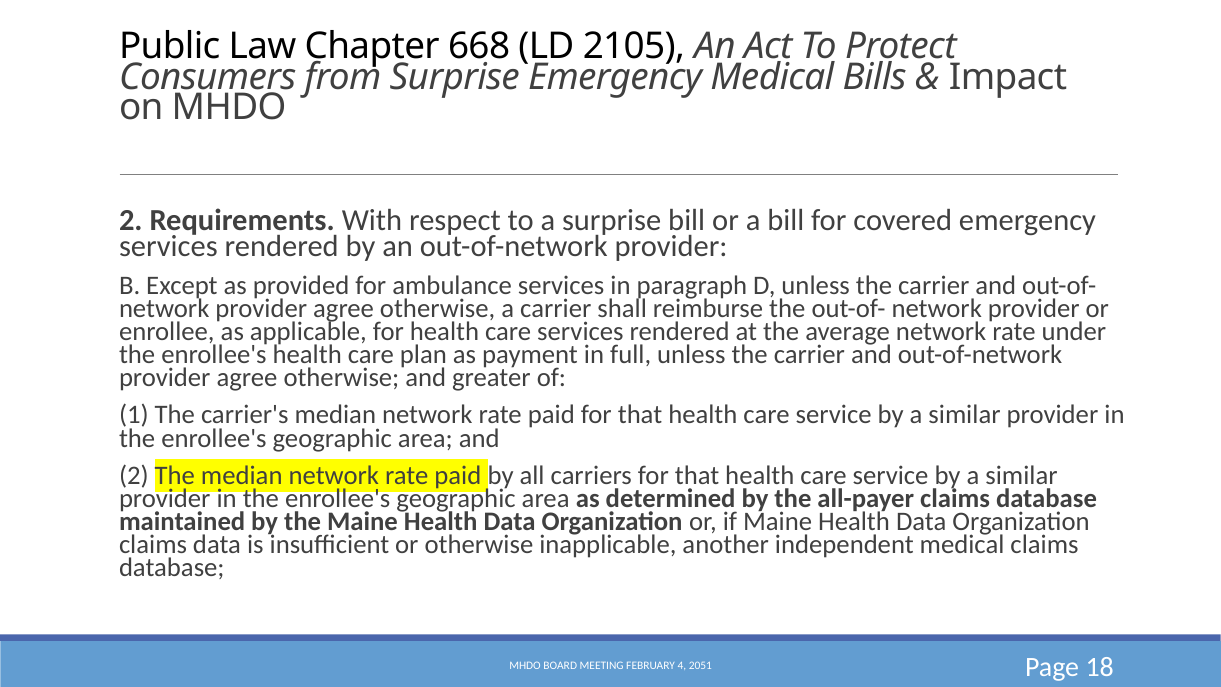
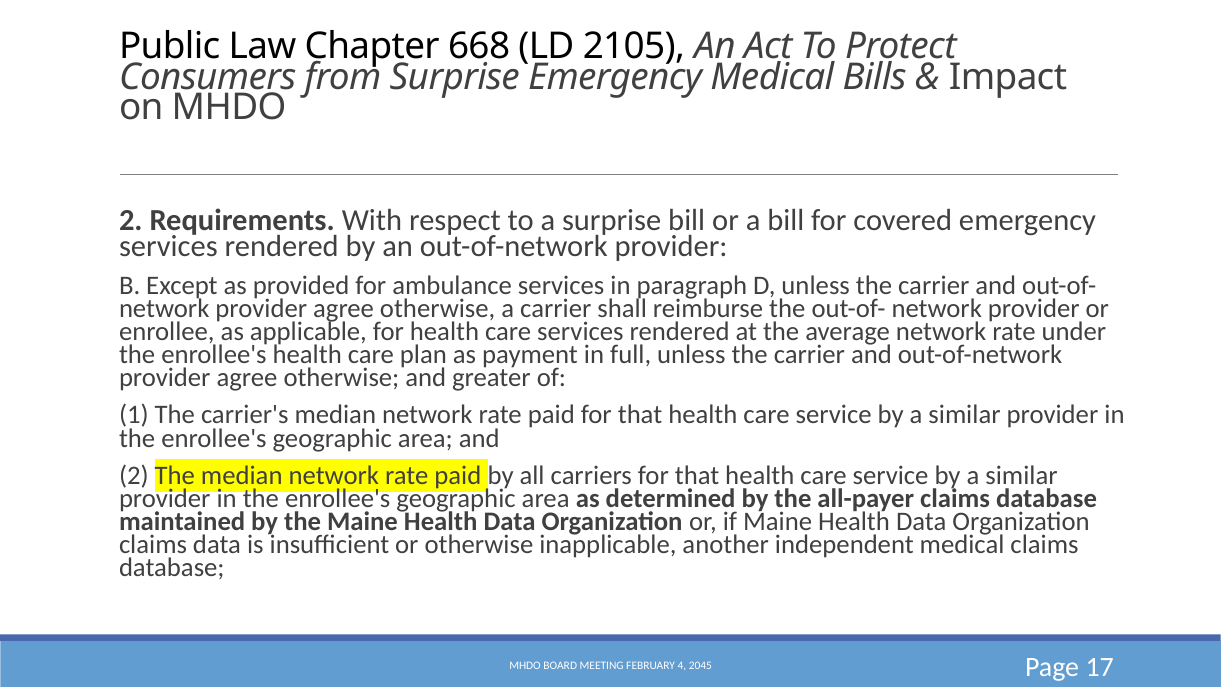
18: 18 -> 17 (1100, 667)
2051: 2051 -> 2045 (700, 666)
